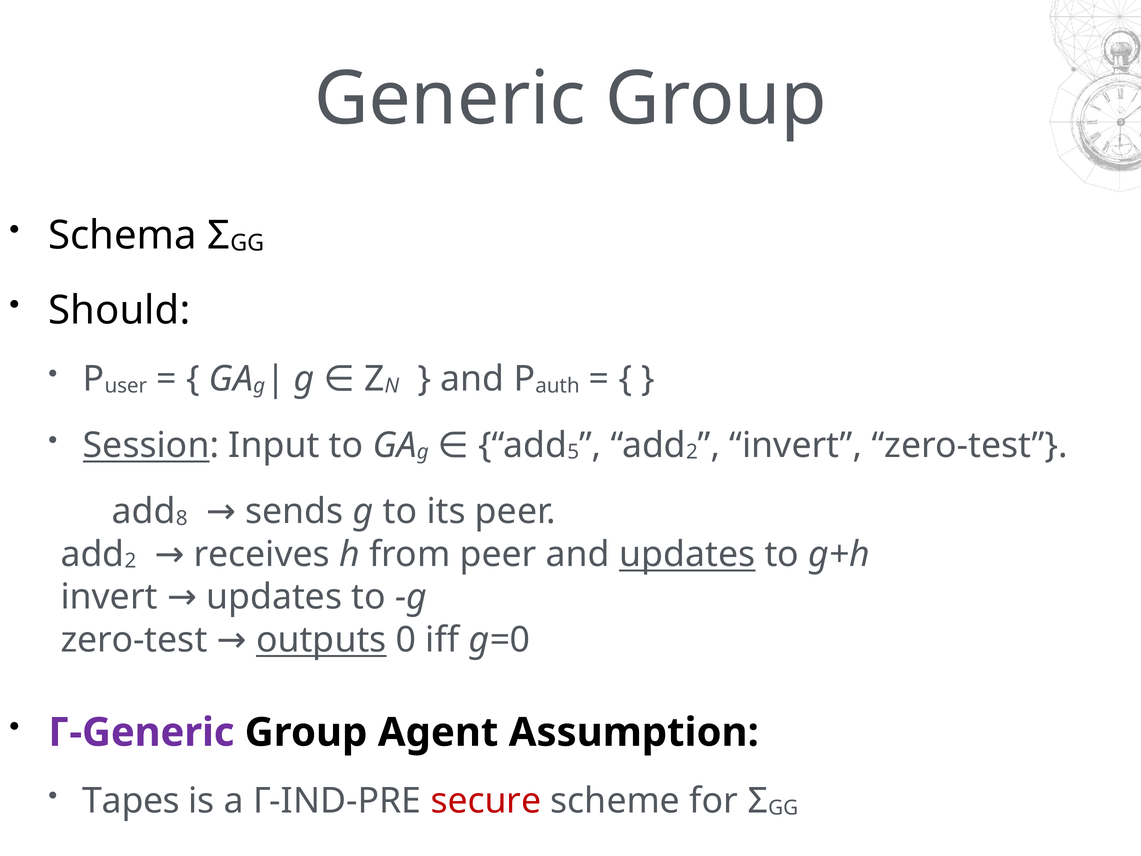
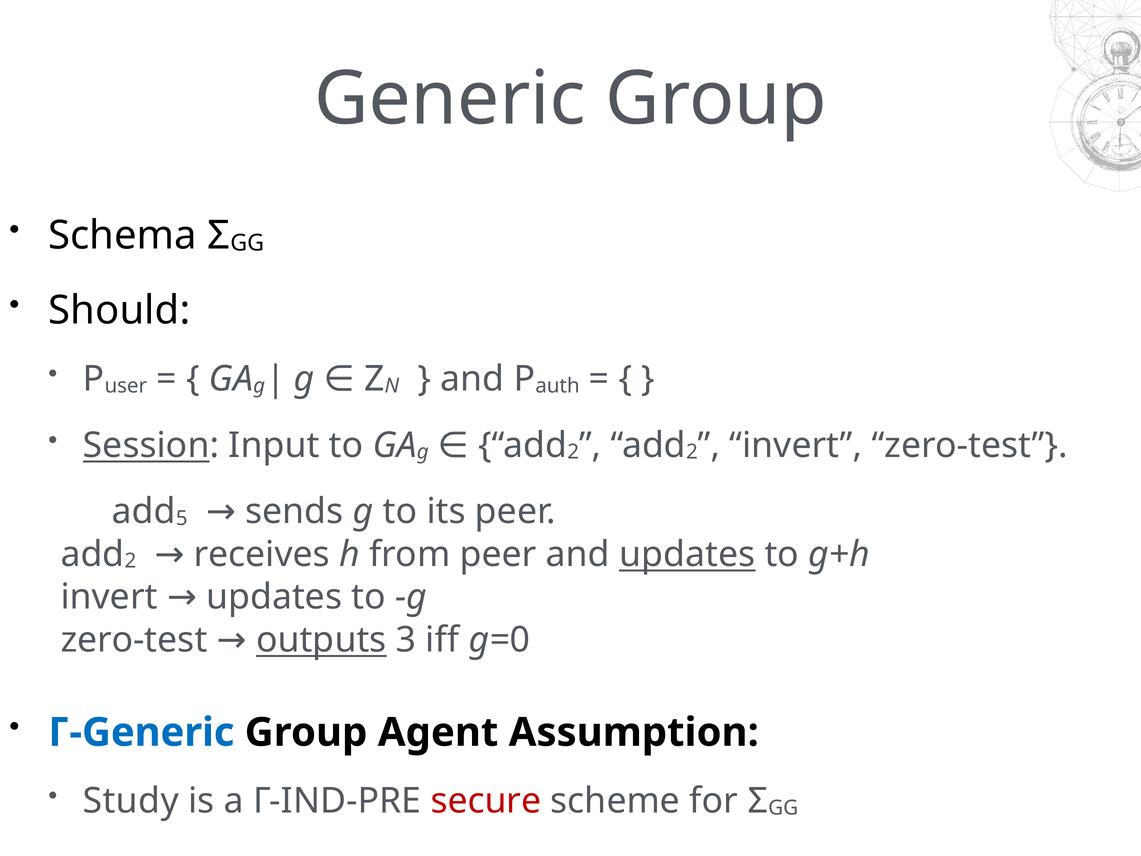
5: 5 -> 2 (573, 452)
8: 8 -> 5 (182, 518)
0: 0 -> 3 (406, 640)
Γ-Generic colour: purple -> blue (141, 732)
Tapes: Tapes -> Study (131, 801)
